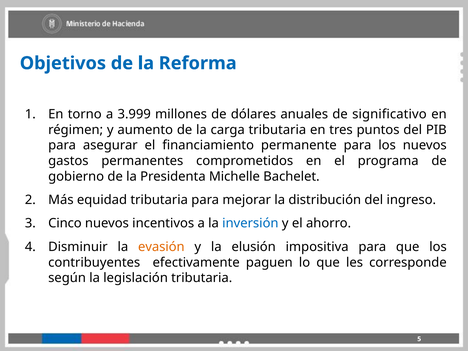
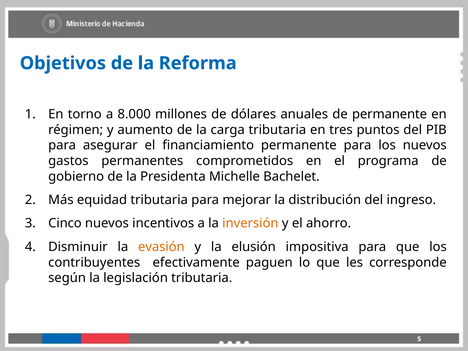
3.999: 3.999 -> 8.000 (134, 114)
de significativo: significativo -> permanente (390, 114)
inversión colour: blue -> orange (250, 223)
